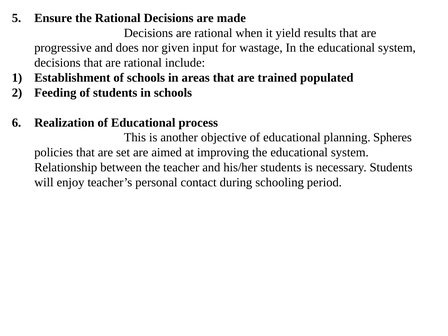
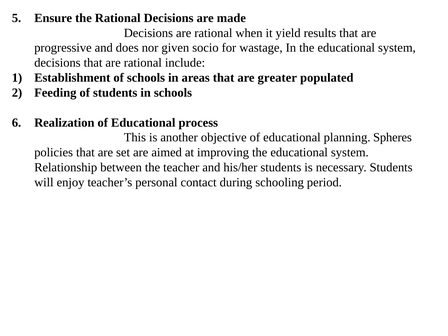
input: input -> socio (205, 48)
trained: trained -> greater (277, 78)
